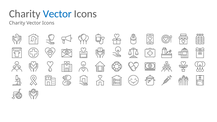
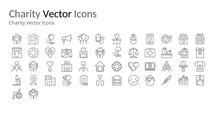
Vector colour: blue -> black (57, 14)
